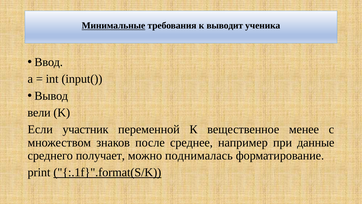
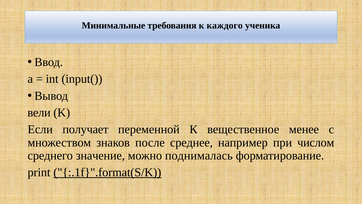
Минимальные underline: present -> none (113, 26)
выводит: выводит -> каждого (225, 26)
участник: участник -> получает (86, 129)
данные: данные -> числом (316, 142)
получает: получает -> значение (100, 155)
